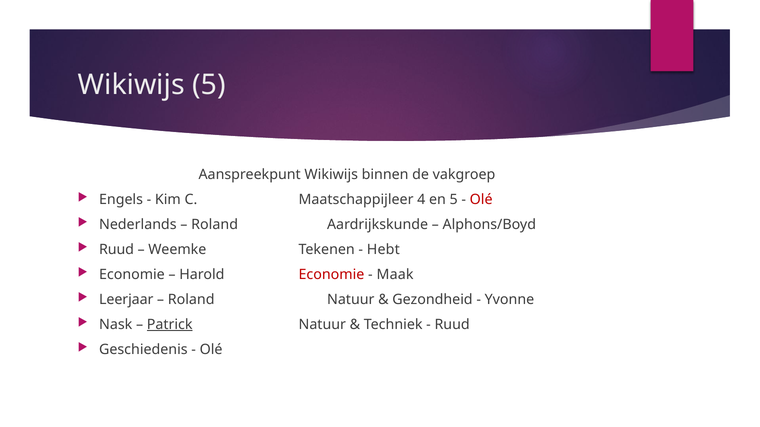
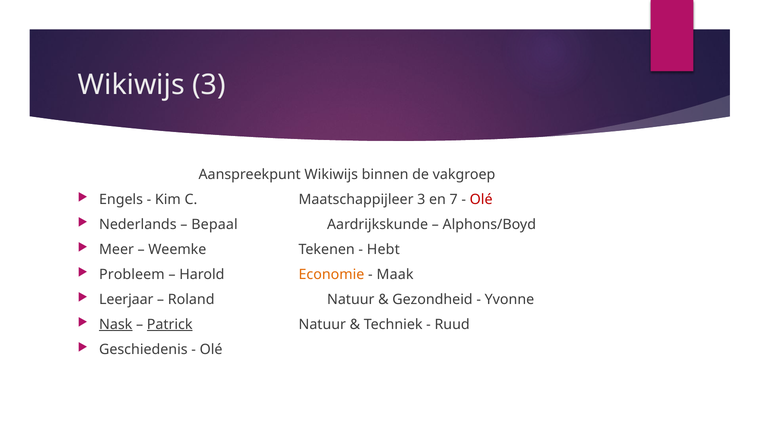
Wikiwijs 5: 5 -> 3 (209, 85)
Maatschappijleer 4: 4 -> 3 (421, 200)
en 5: 5 -> 7 (454, 200)
Roland: Roland -> Bepaal (215, 225)
Ruud: Ruud -> Meer (116, 250)
Economie: Economie -> Probleem (132, 275)
Economie colour: red -> orange (331, 275)
Nask underline: none -> present (116, 325)
